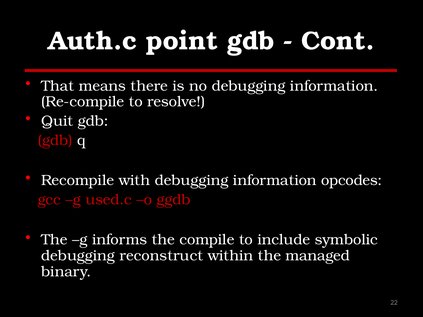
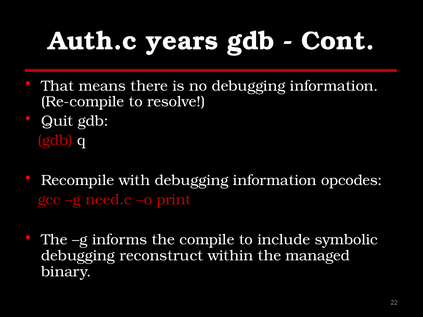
point: point -> years (182, 41)
used.c: used.c -> need.c (109, 200)
ggdb: ggdb -> print (174, 200)
